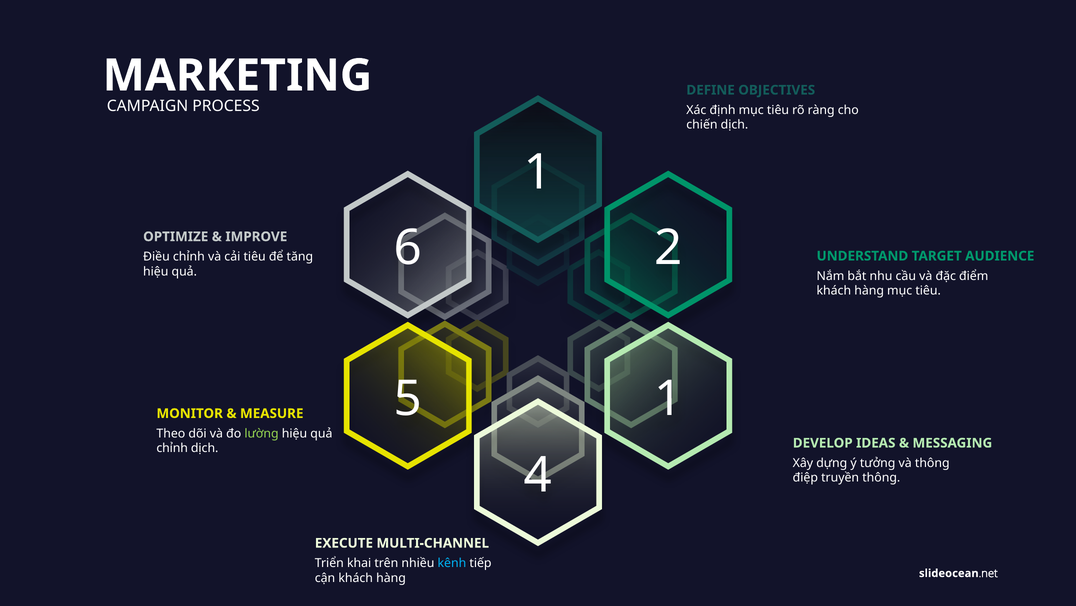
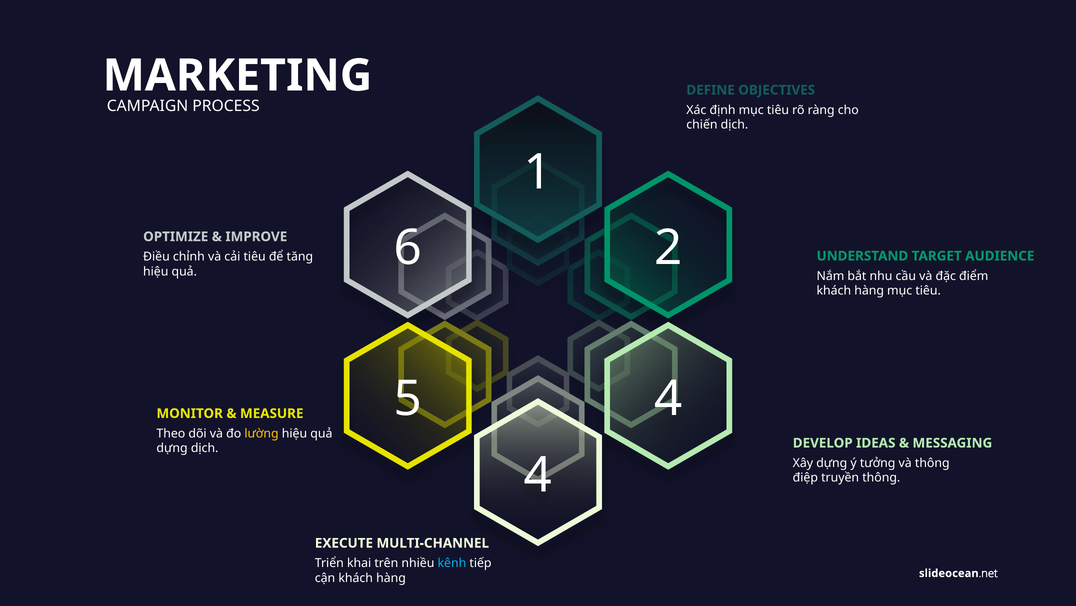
5 1: 1 -> 4 (668, 399)
lường colour: light green -> yellow (262, 433)
chỉnh: chỉnh -> dựng (172, 448)
